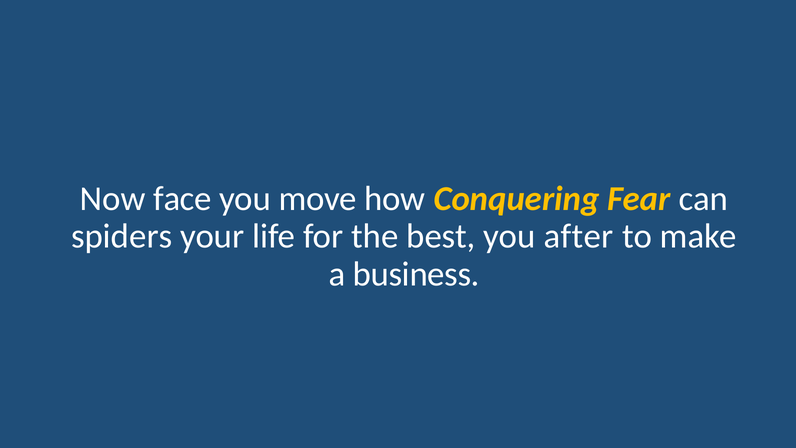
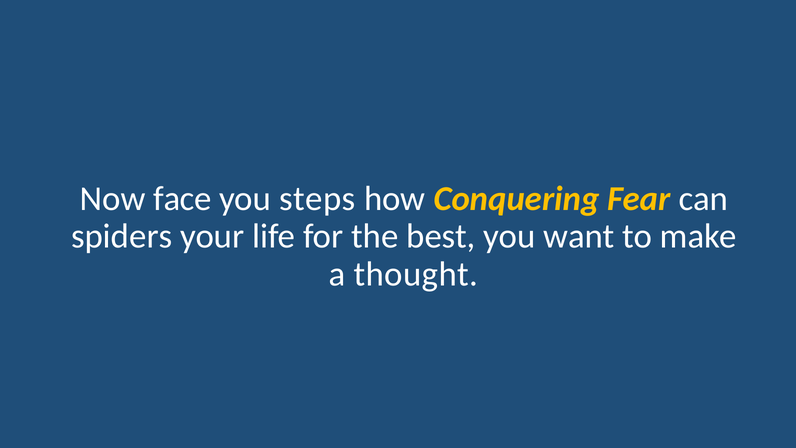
move: move -> steps (317, 199)
after: after -> want (579, 236)
business: business -> thought (416, 274)
